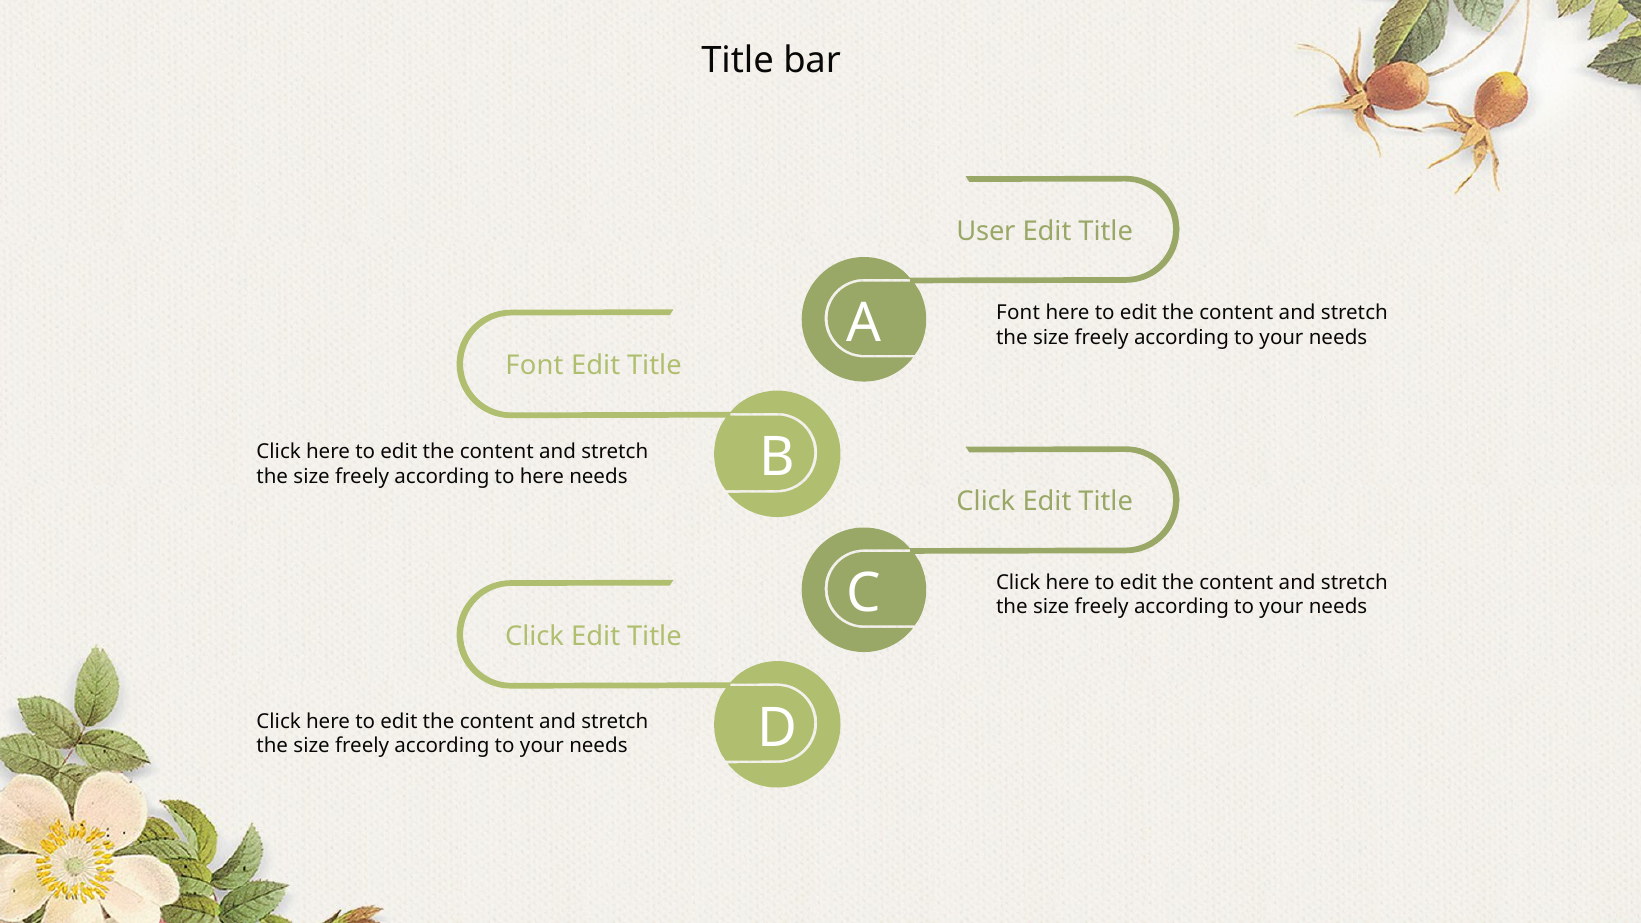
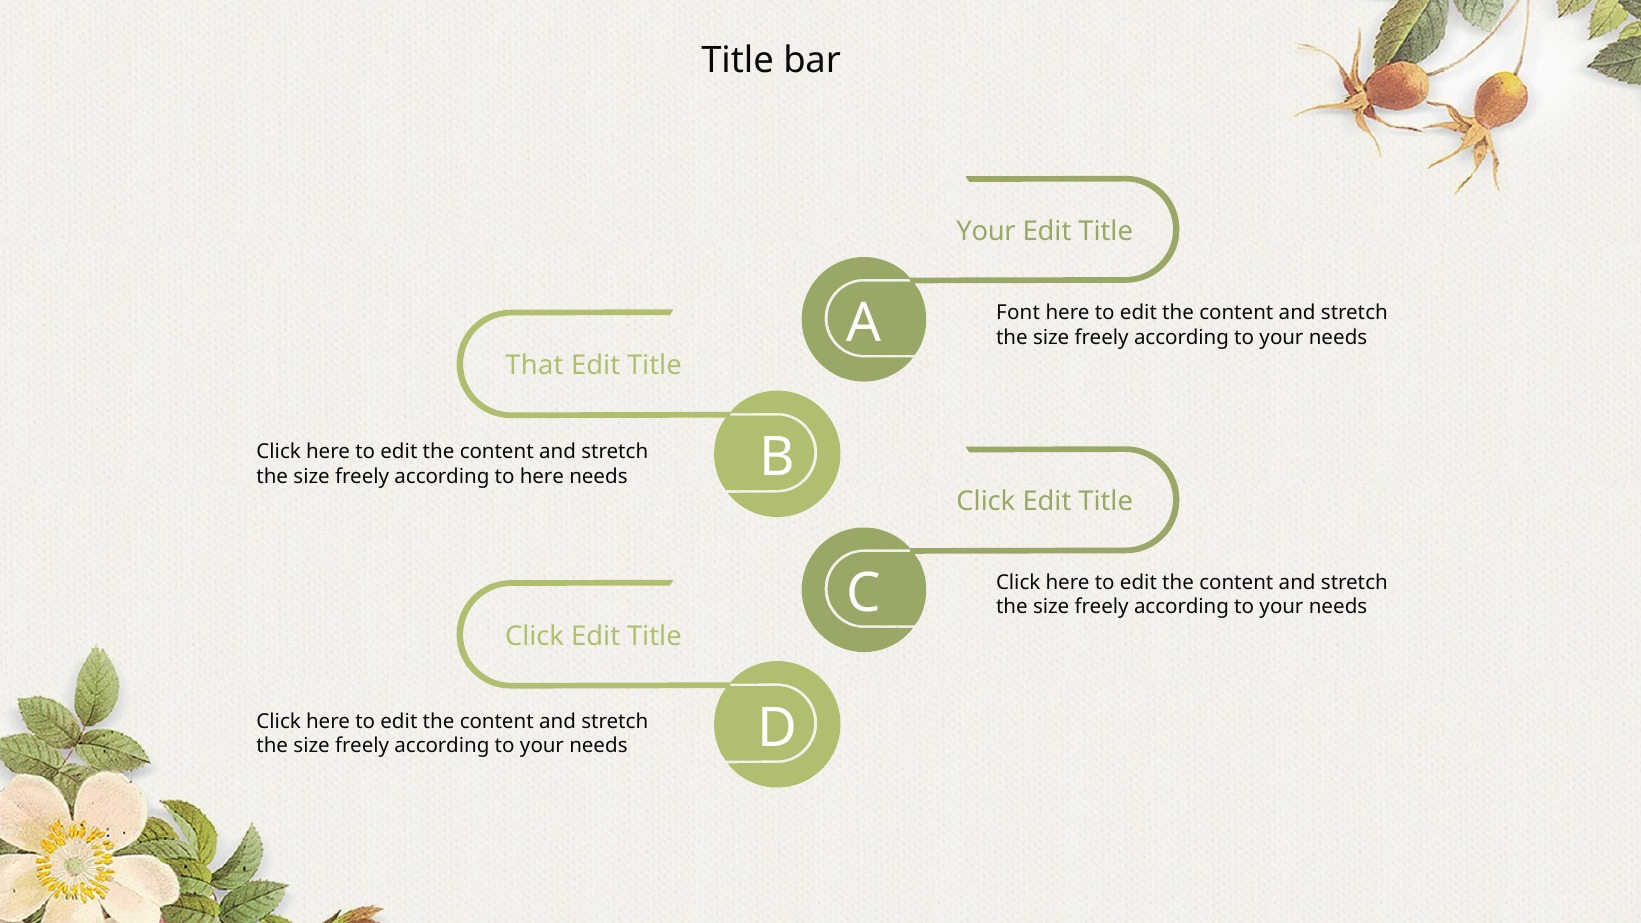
User: User -> Your (986, 232)
Font: Font -> That (534, 366)
